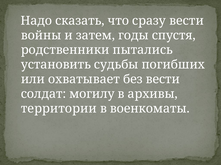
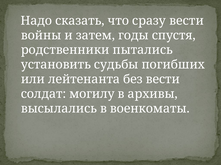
охватывает: охватывает -> лейтенанта (84, 80)
территории: территории -> высылались (59, 109)
